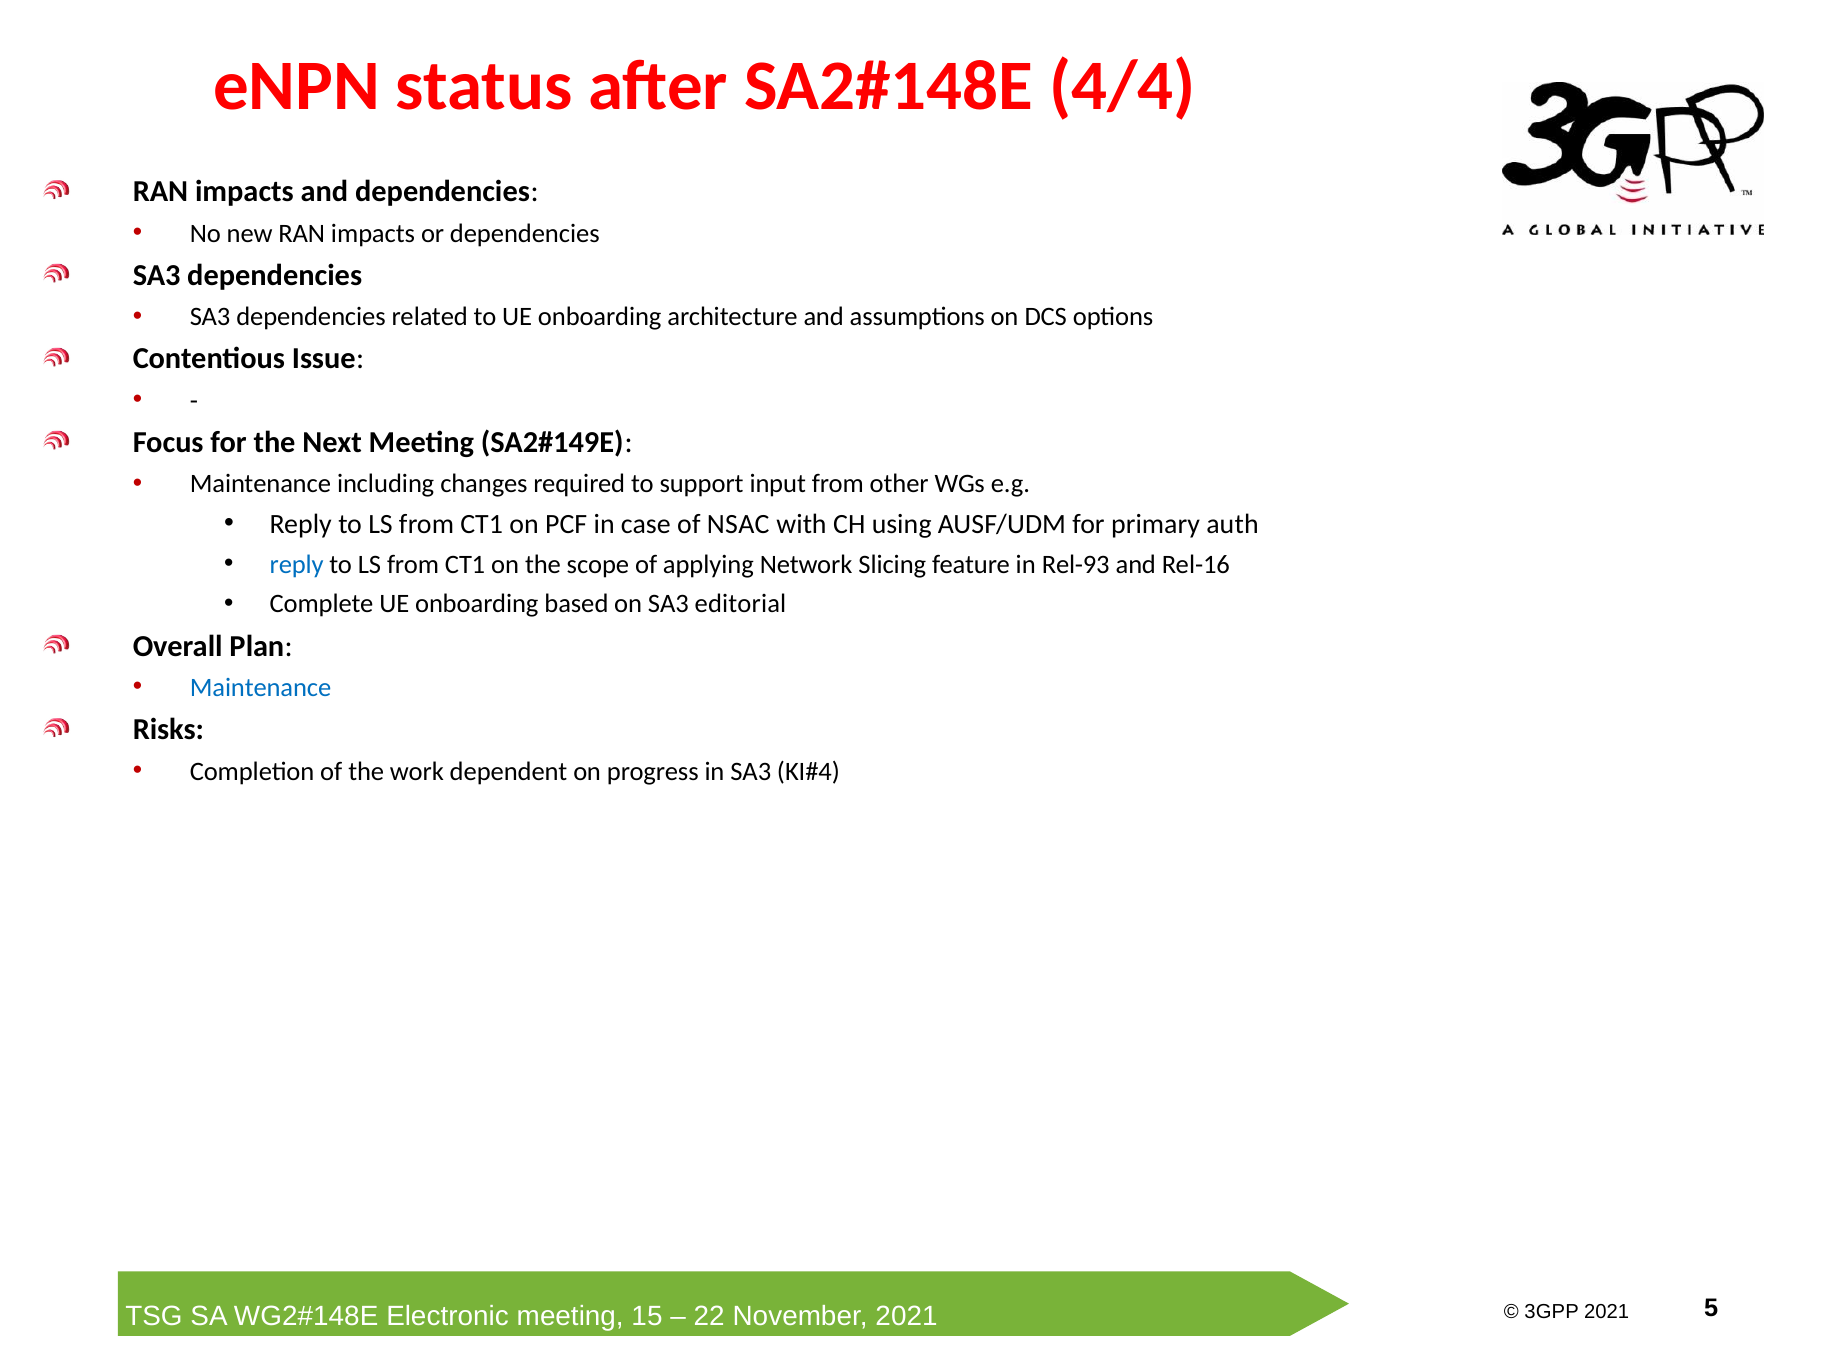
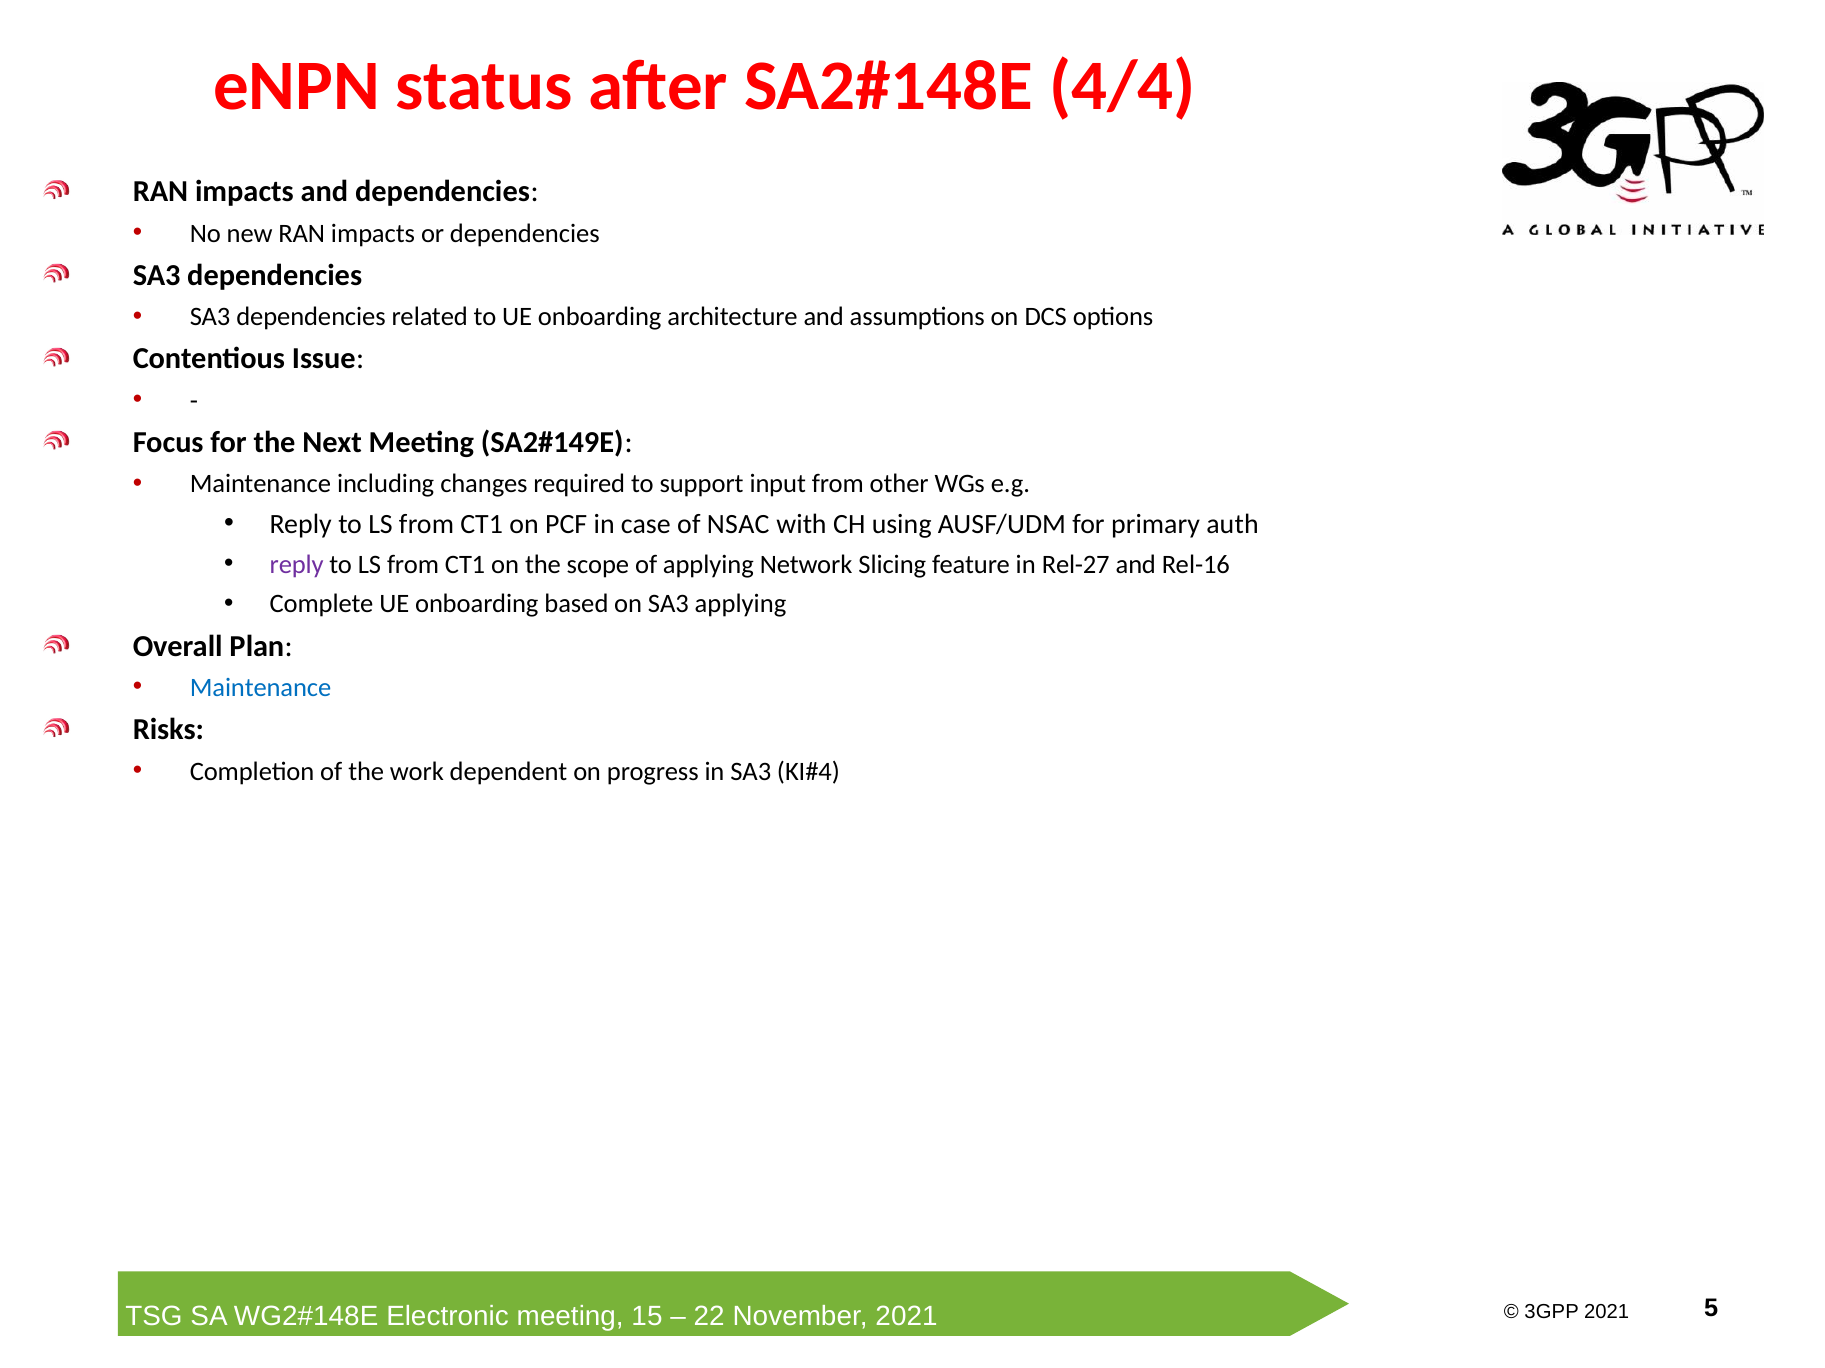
reply colour: blue -> purple (297, 565)
Rel-93: Rel-93 -> Rel-27 (1076, 565)
SA3 editorial: editorial -> applying (741, 604)
